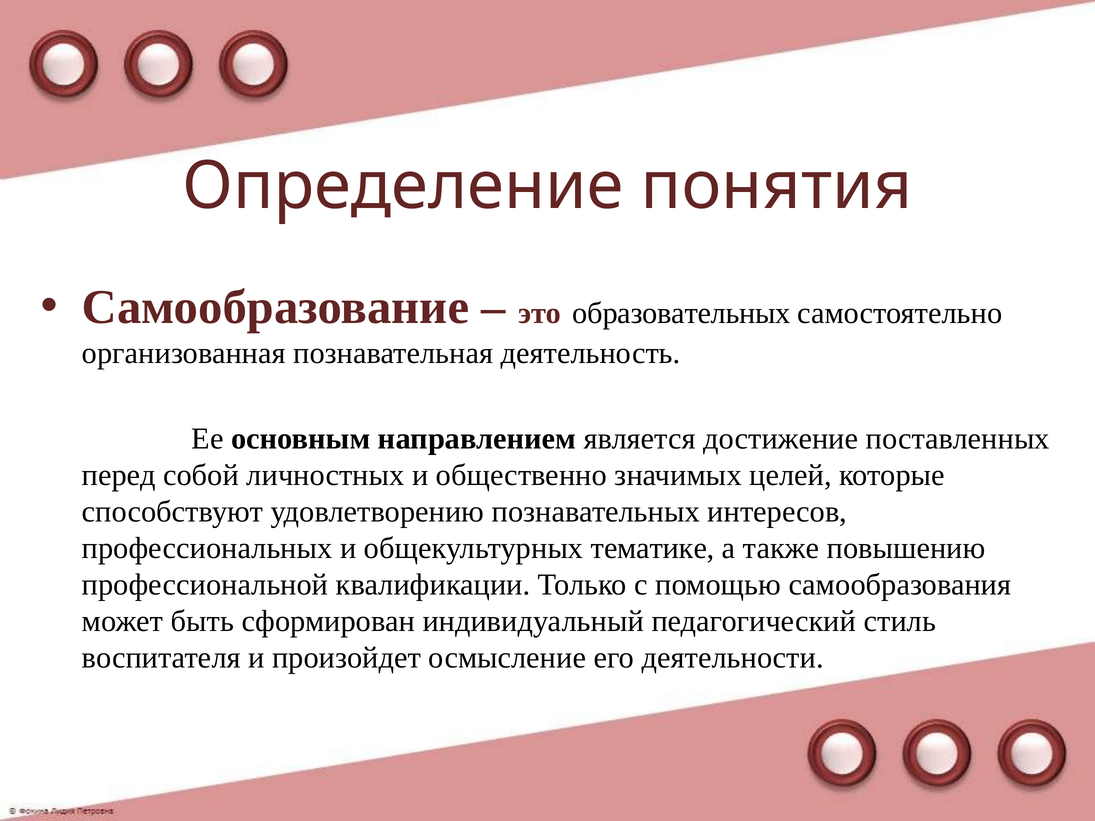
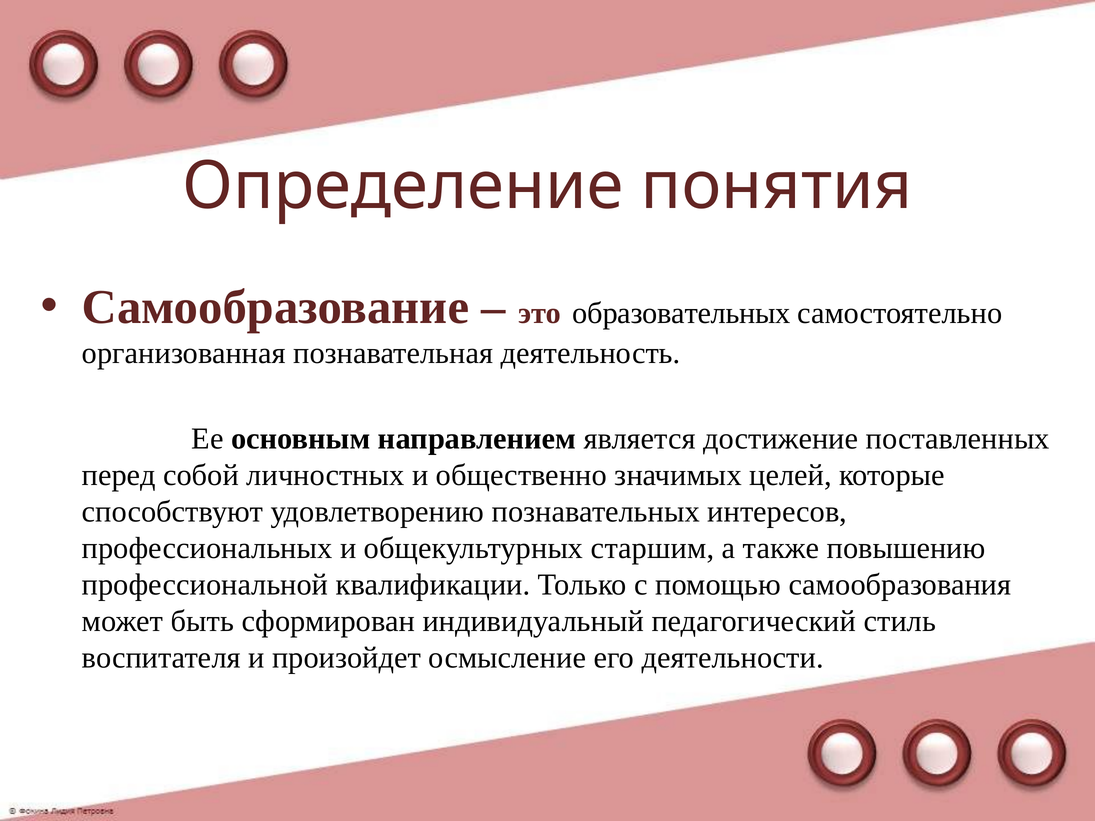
тематике: тематике -> старшим (653, 548)
